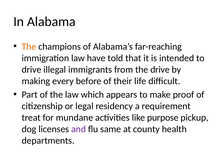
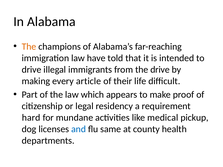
before: before -> article (89, 81)
treat: treat -> hard (31, 118)
purpose: purpose -> medical (163, 118)
and colour: purple -> blue (79, 129)
